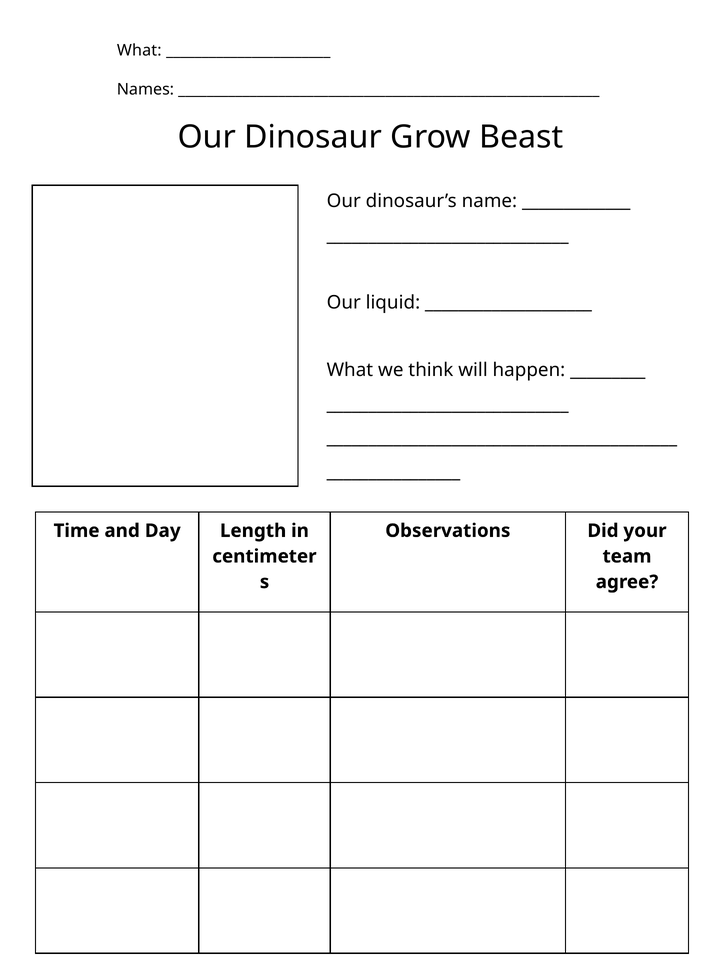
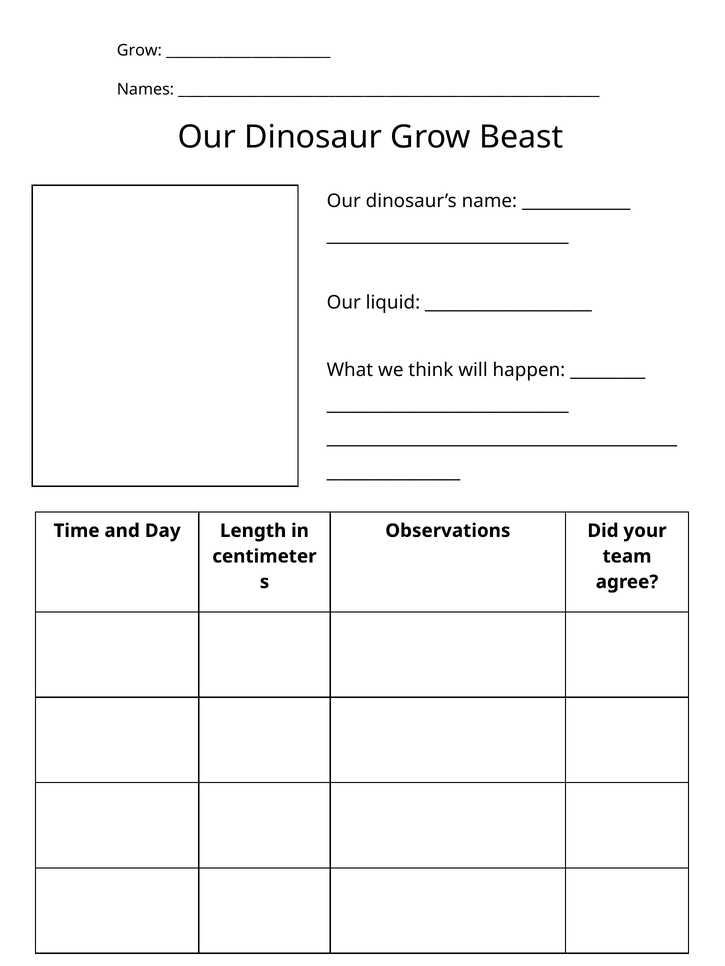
What: What -> Grow (139, 51)
